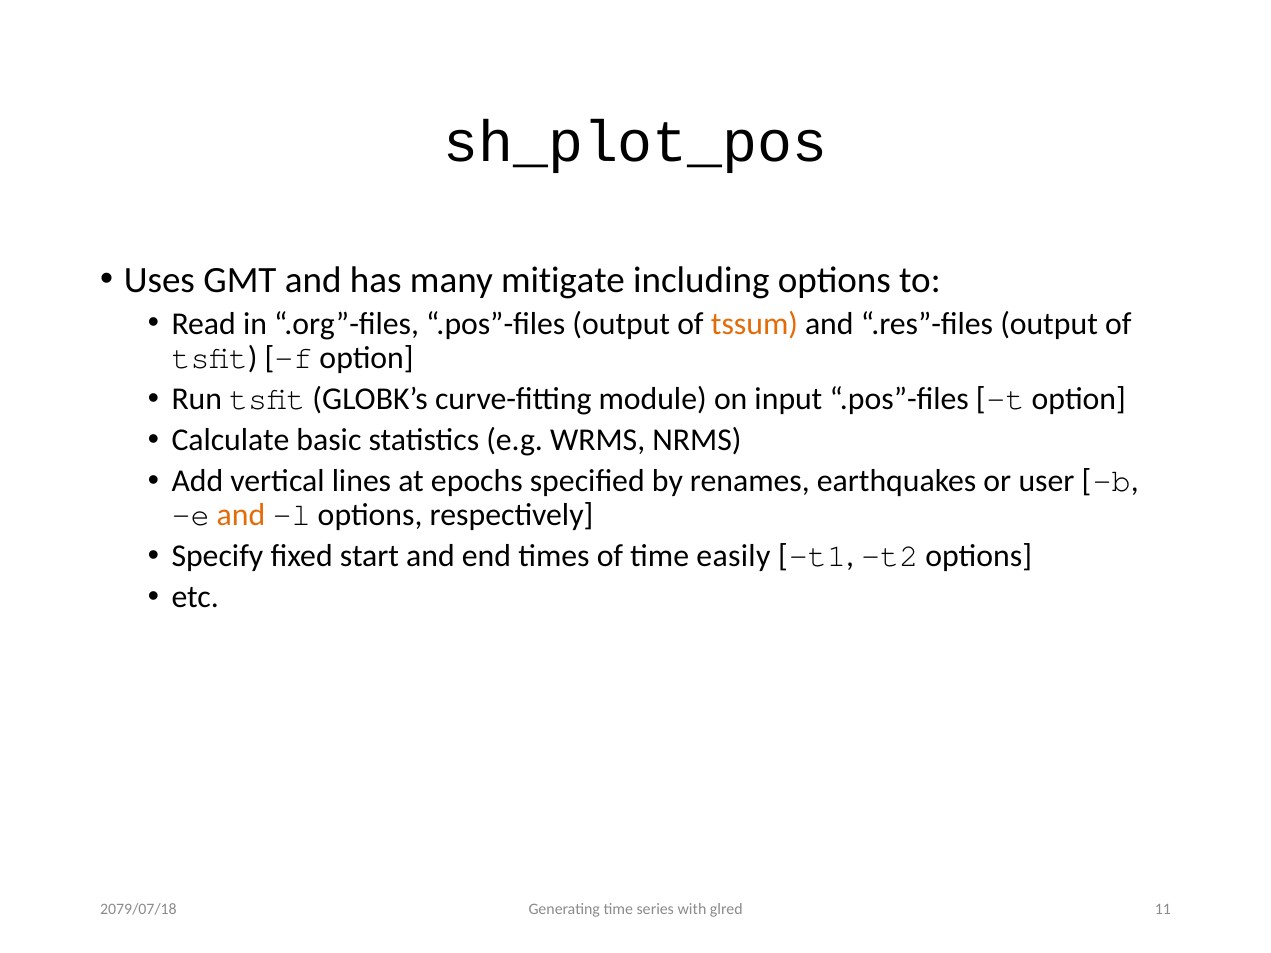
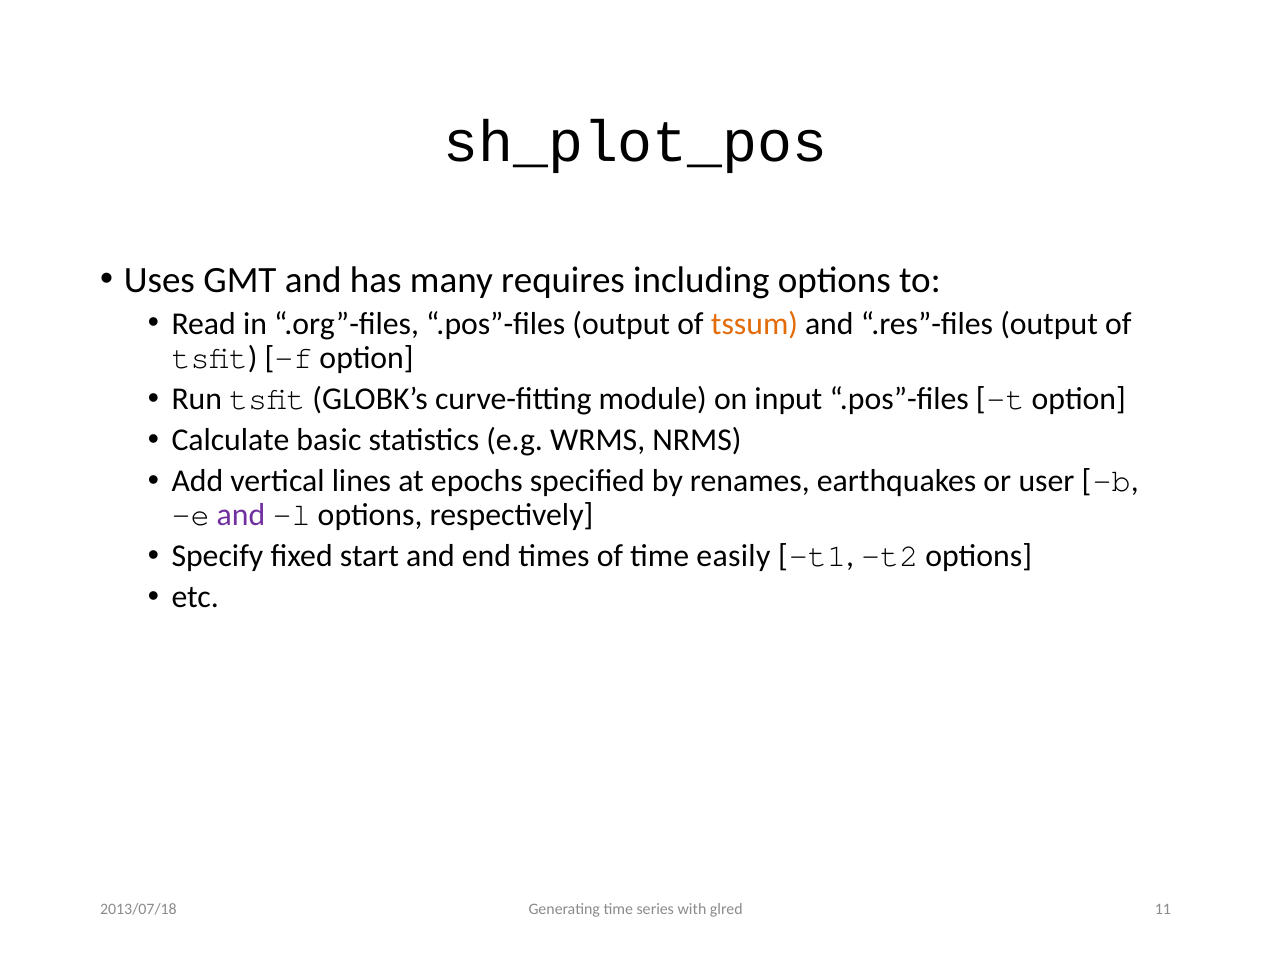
mitigate: mitigate -> requires (563, 280)
and colour: orange -> purple (241, 515)
2079/07/18: 2079/07/18 -> 2013/07/18 (138, 910)
